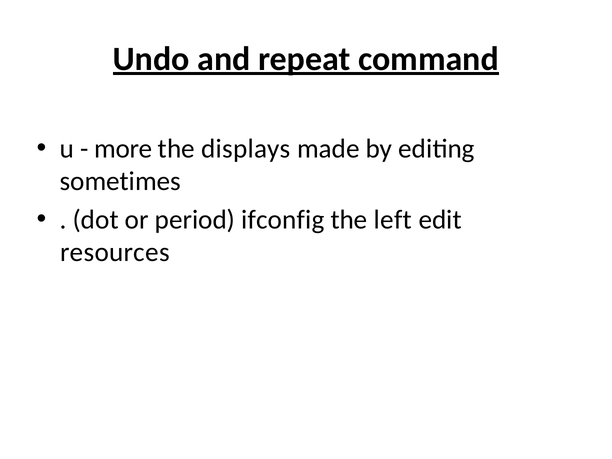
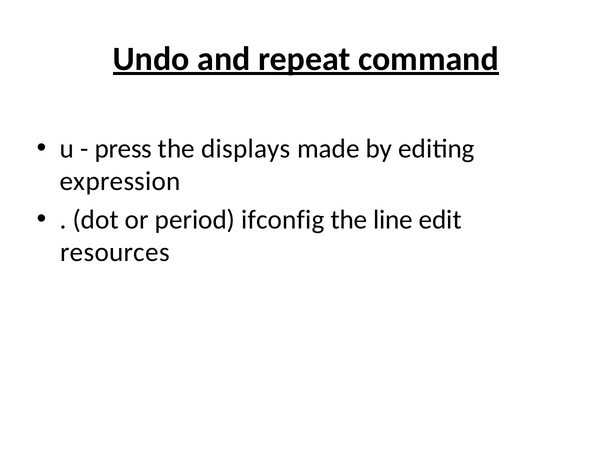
more: more -> press (123, 149)
sometimes: sometimes -> expression (120, 181)
left: left -> line (393, 220)
